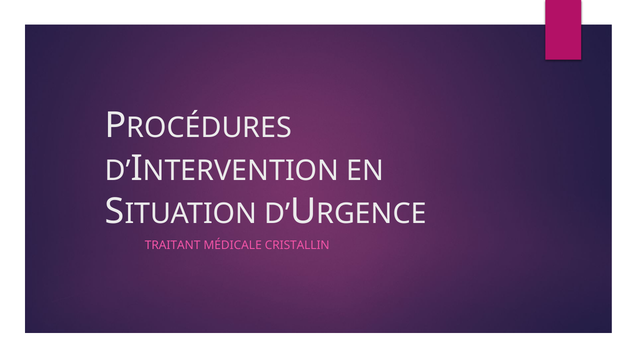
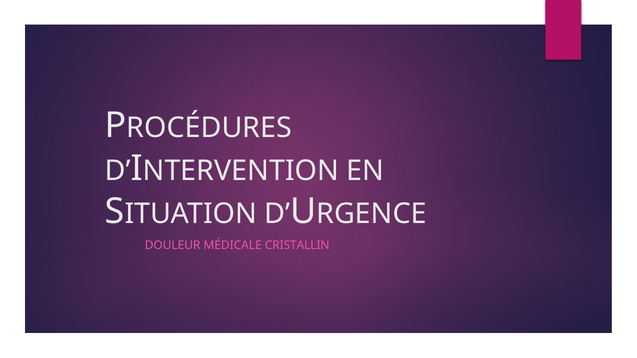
TRAITANT: TRAITANT -> DOULEUR (173, 245)
